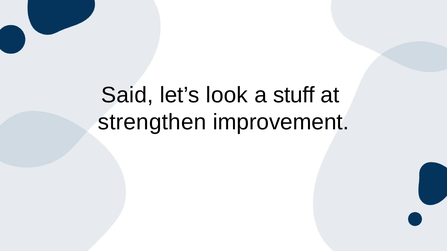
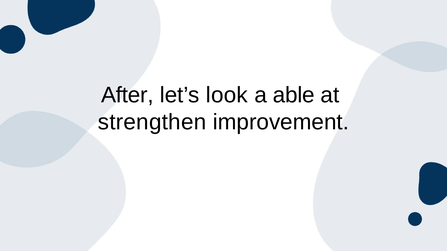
Said: Said -> After (127, 95)
stuff: stuff -> able (294, 95)
